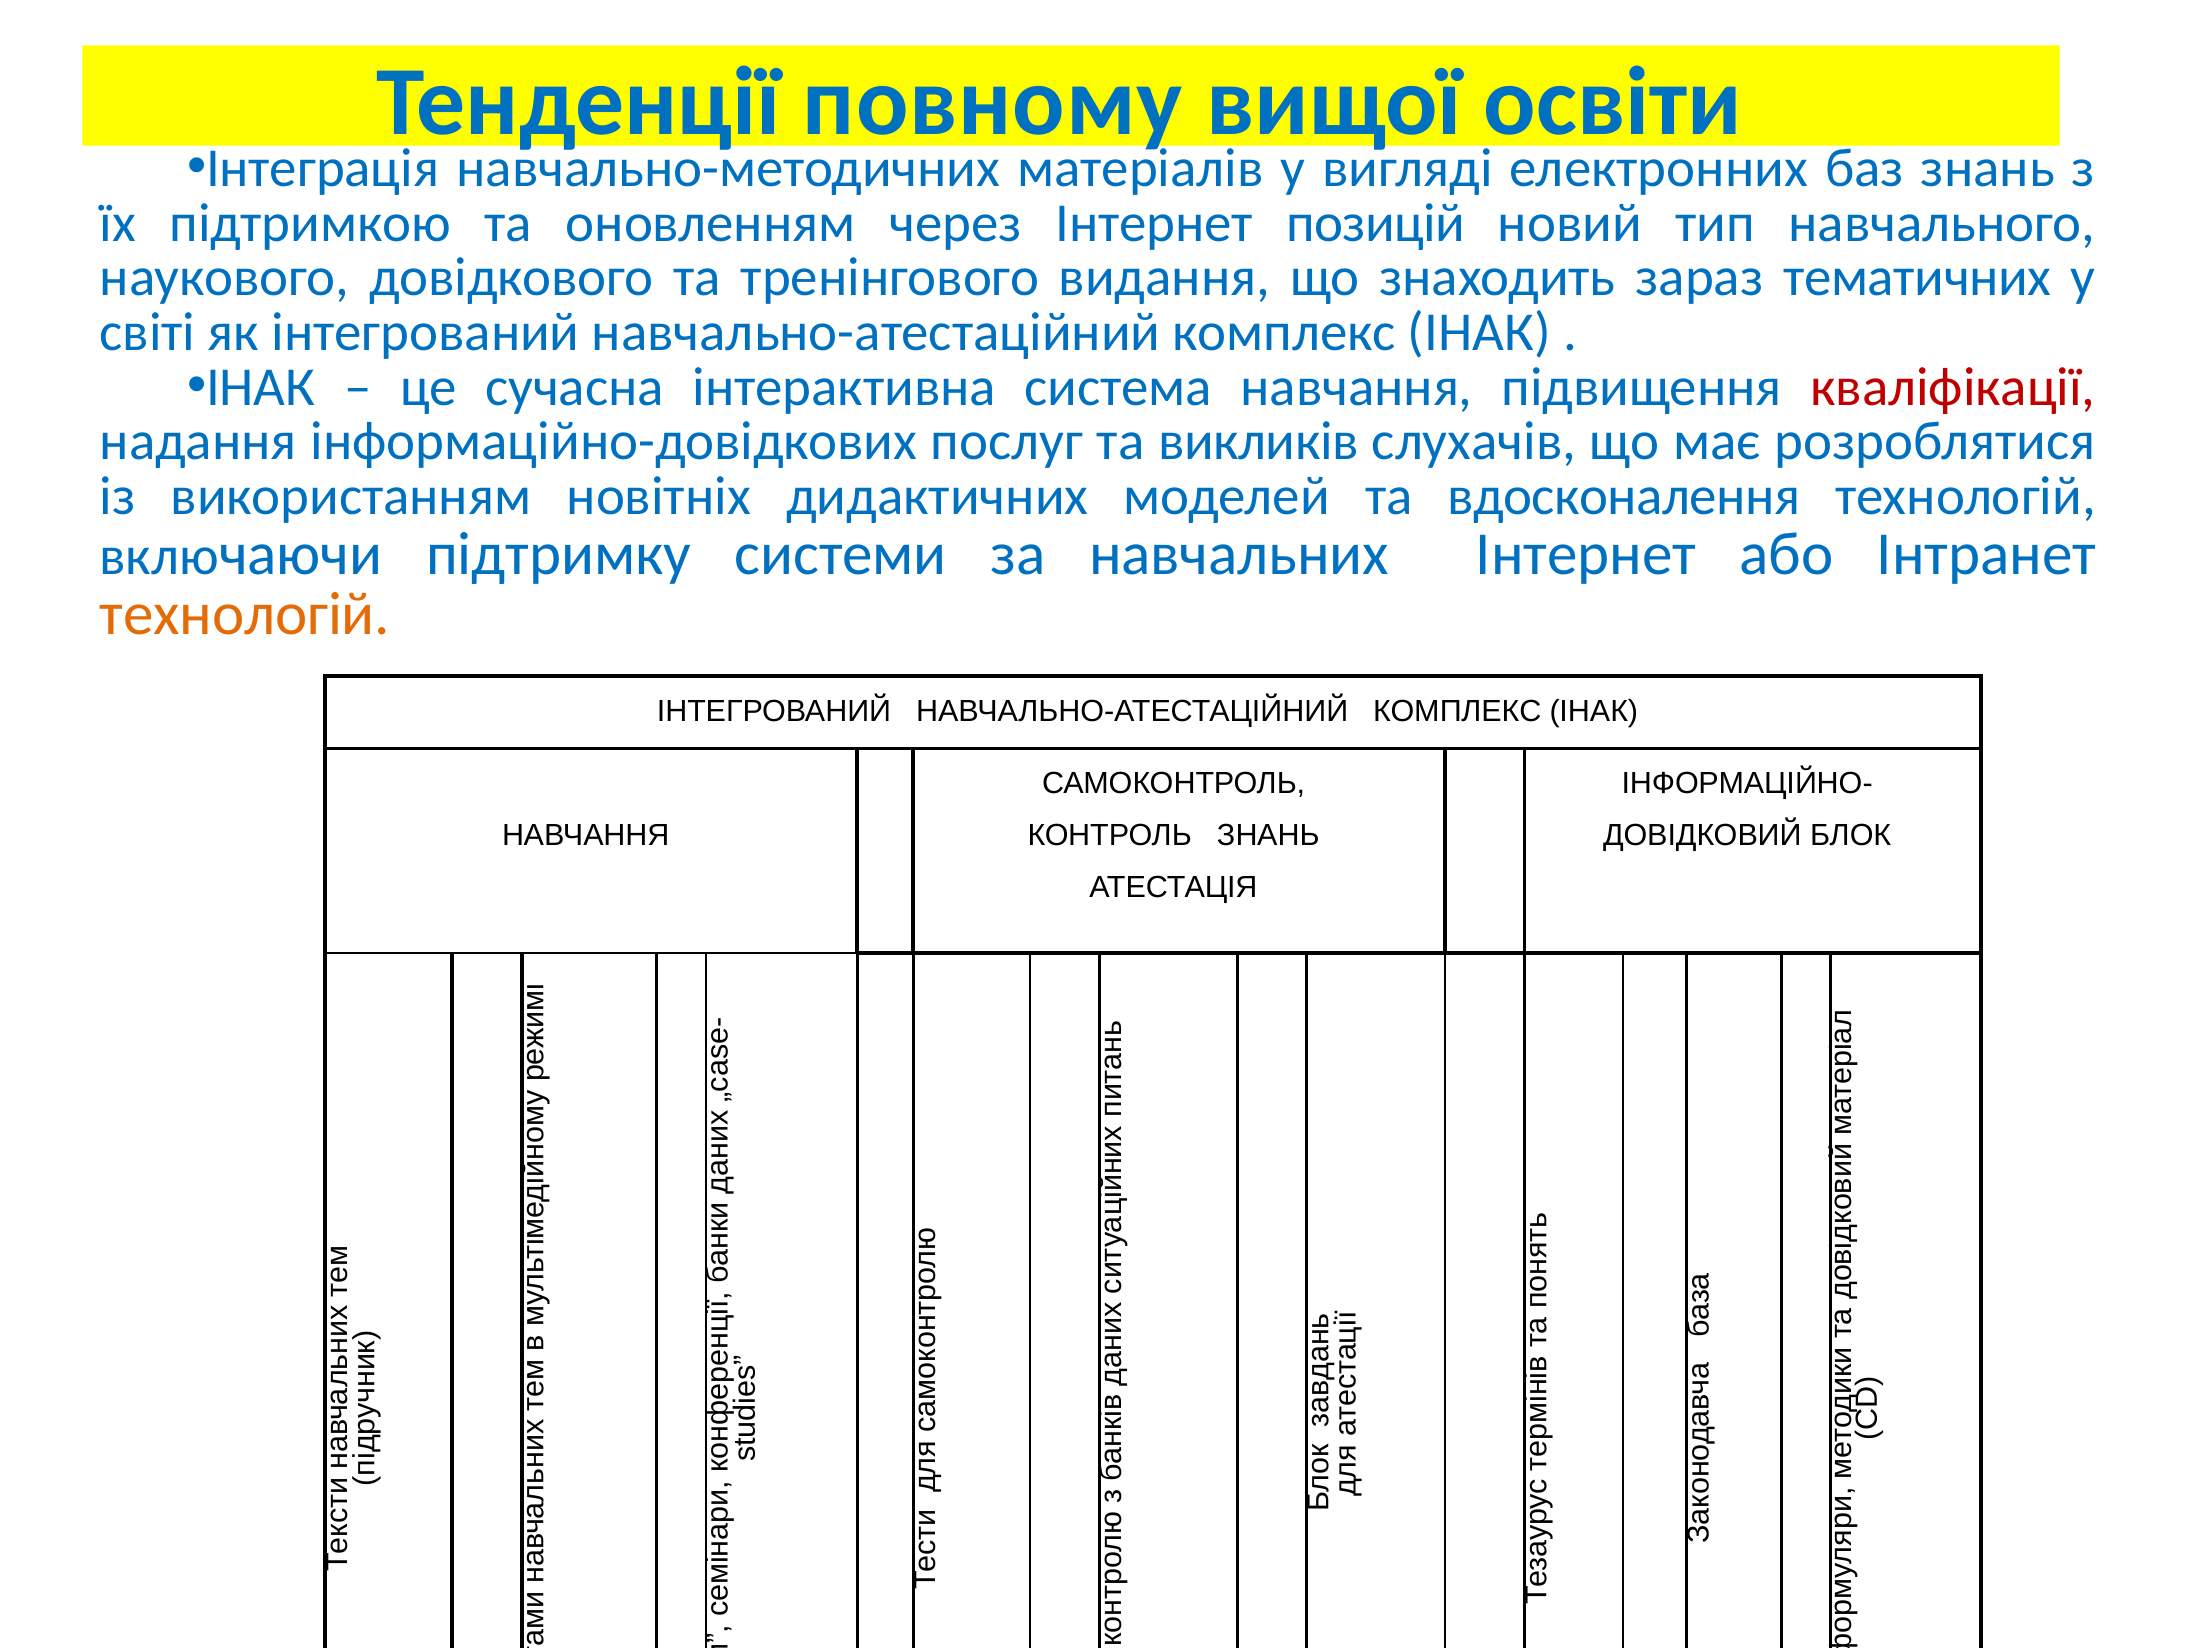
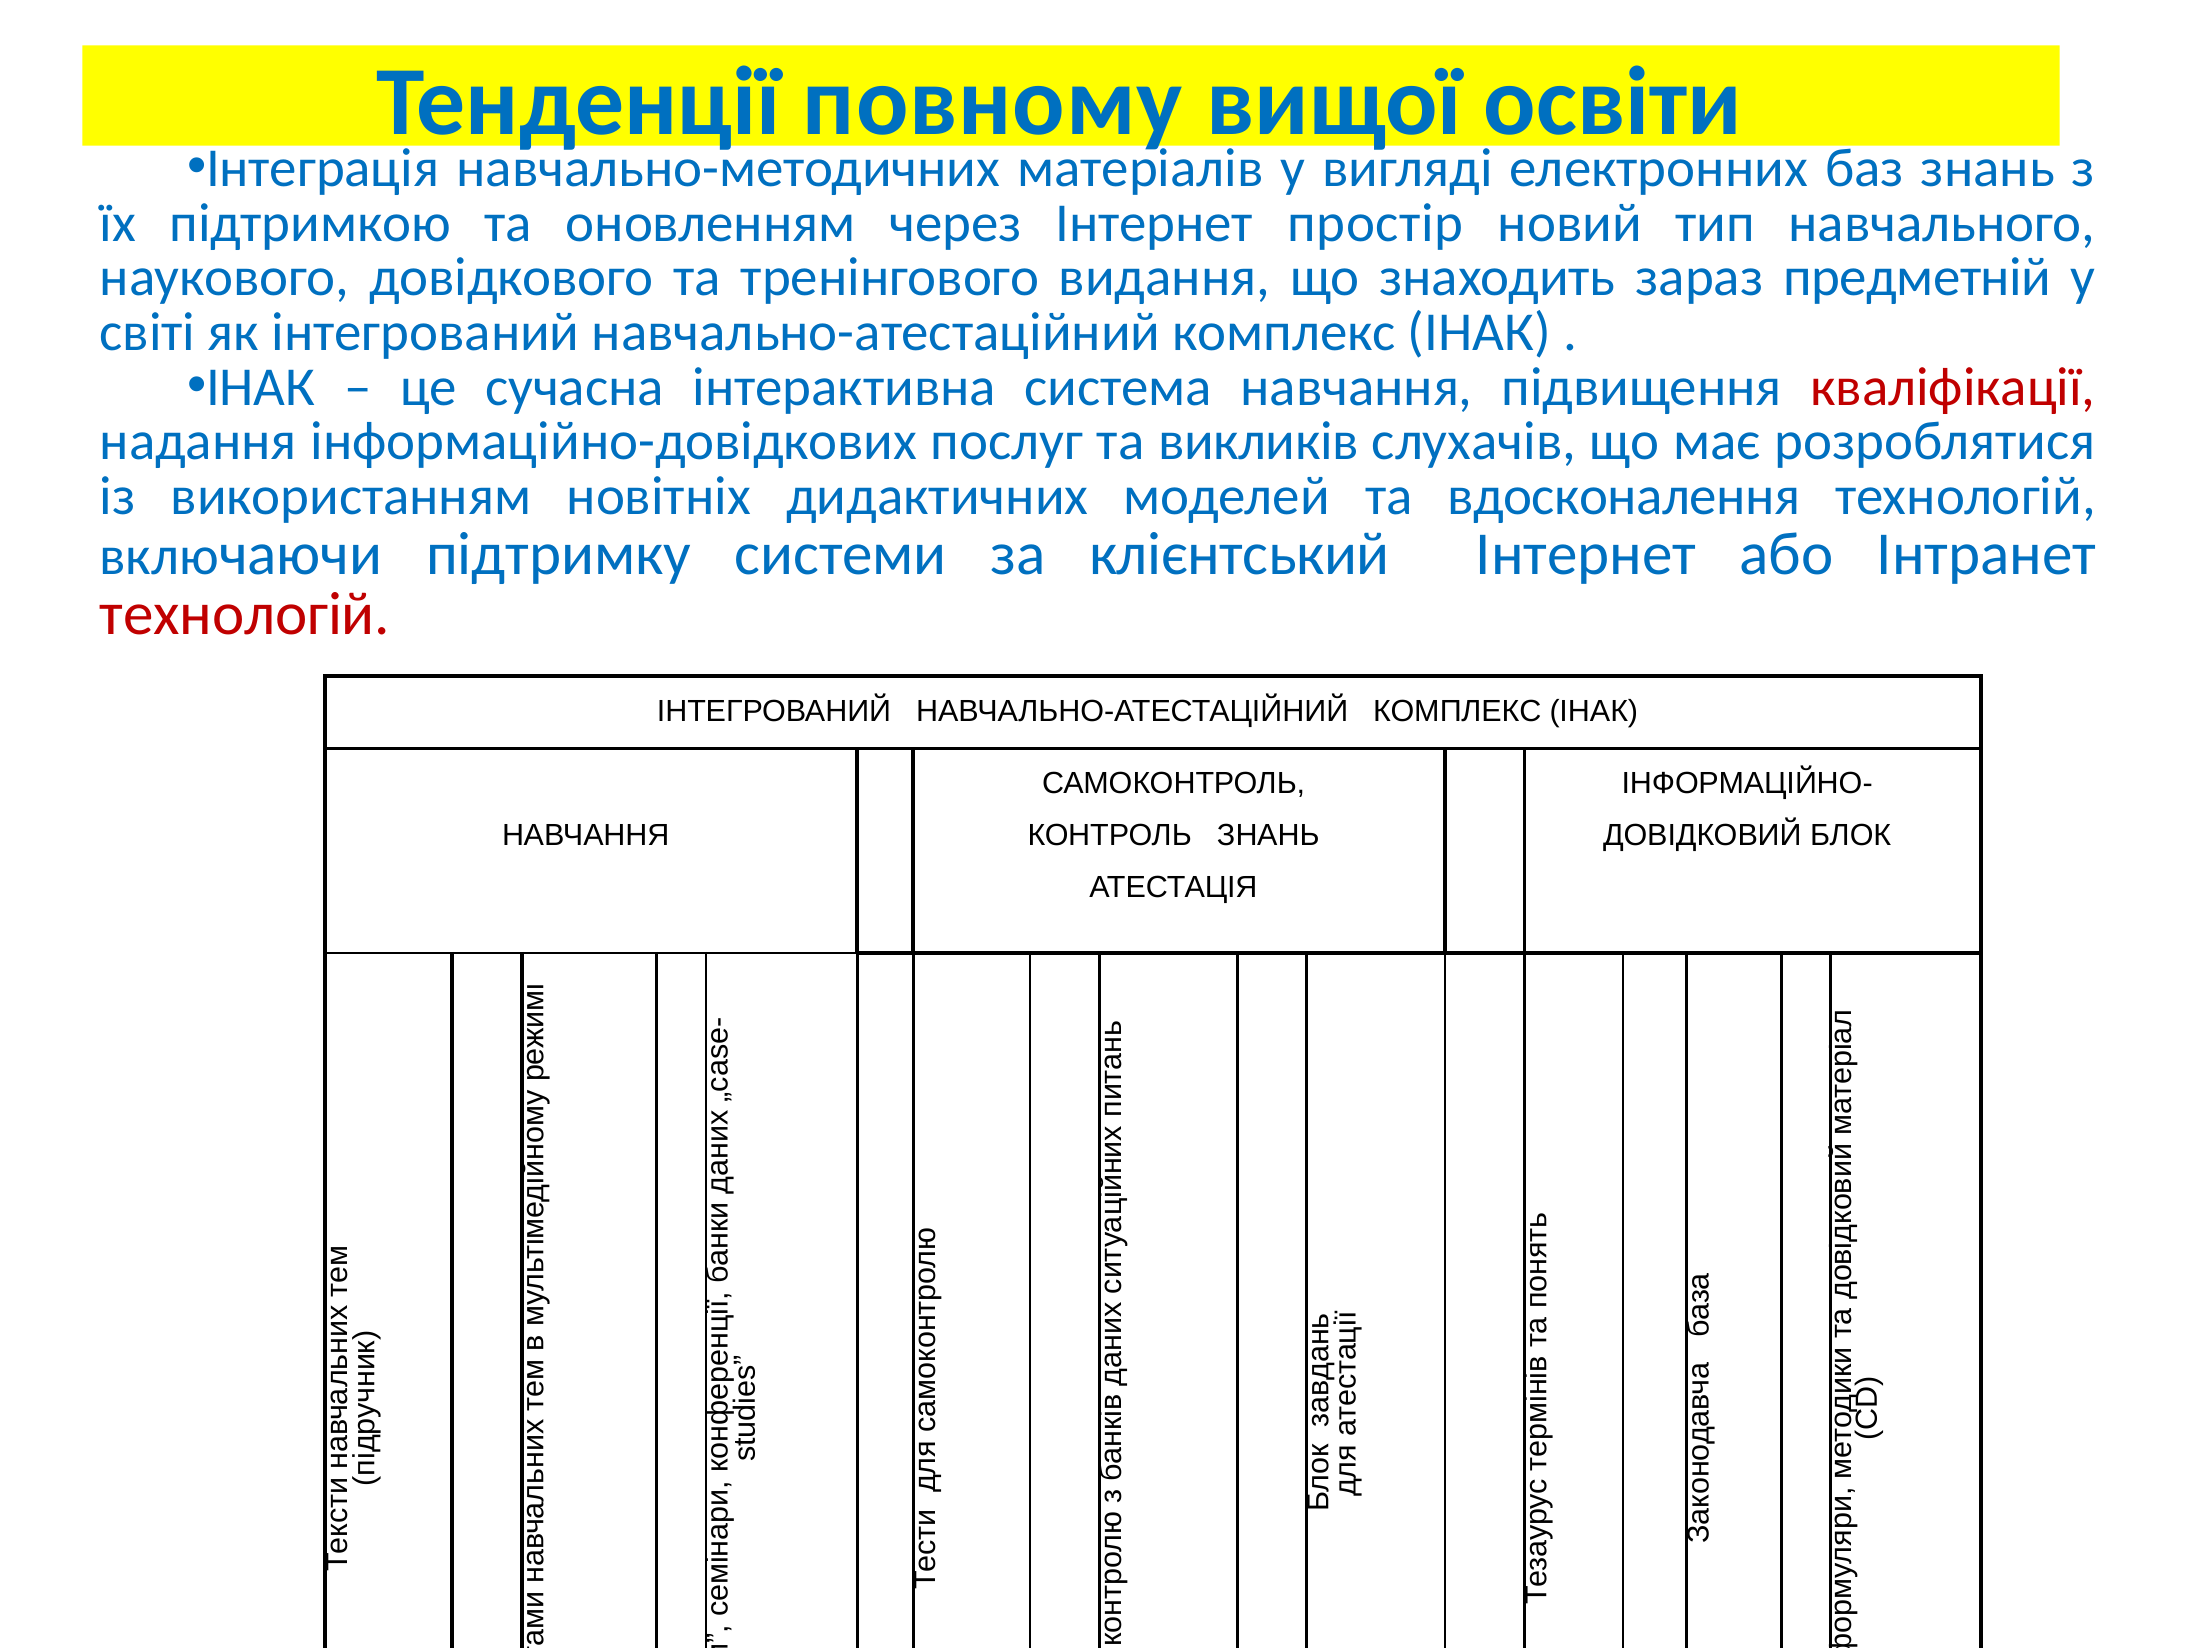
позицій: позицій -> простір (1375, 223)
тематичних: тематичних -> предметній (1917, 278)
навчальних: навчальних -> клієнтський (1239, 554)
технологій colour: orange -> red (245, 615)
